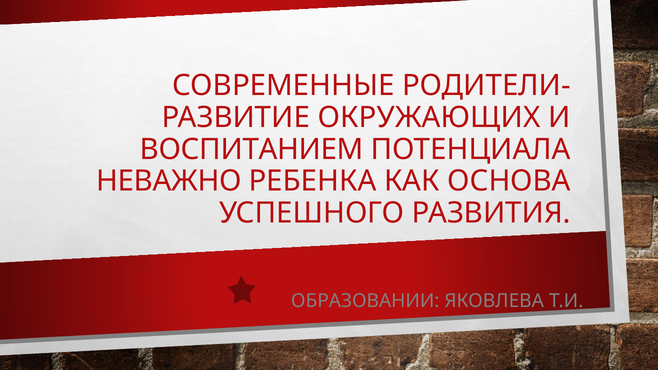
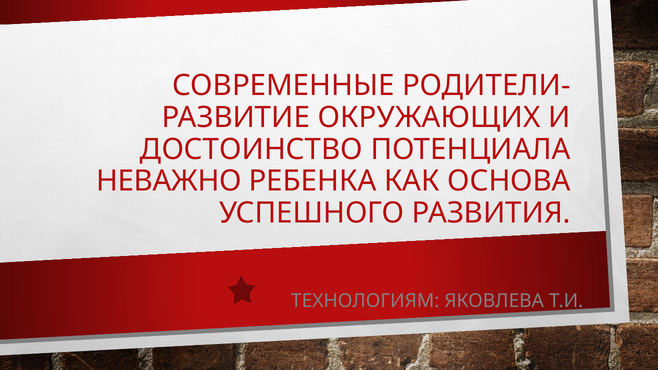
ВОСПИТАНИЕМ: ВОСПИТАНИЕМ -> ДОСТОИНСТВО (251, 149)
ОБРАЗОВАНИИ: ОБРАЗОВАНИИ -> ТЕХНОЛОГИЯМ (365, 301)
